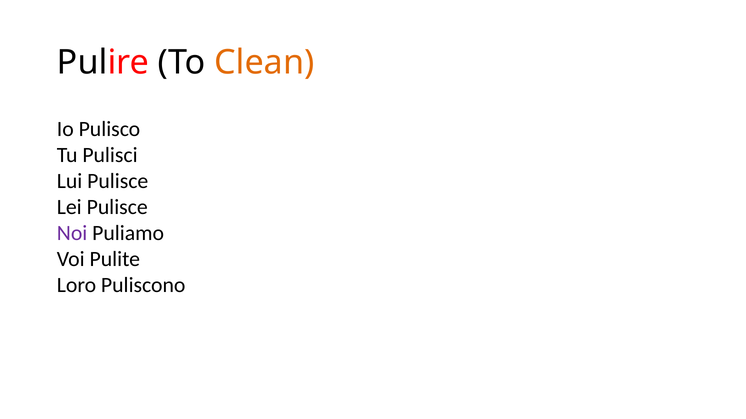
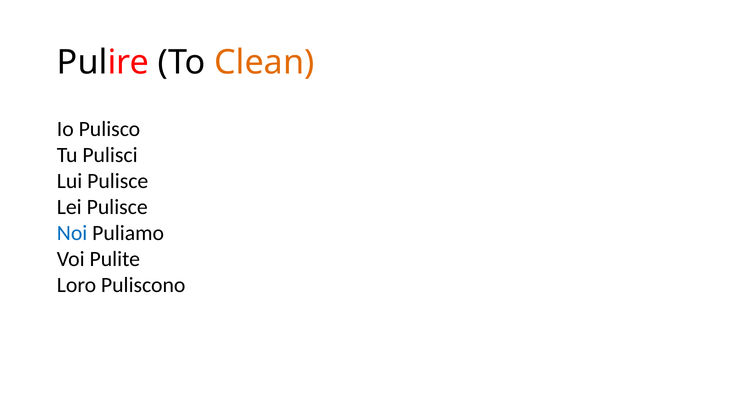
Noi colour: purple -> blue (72, 233)
